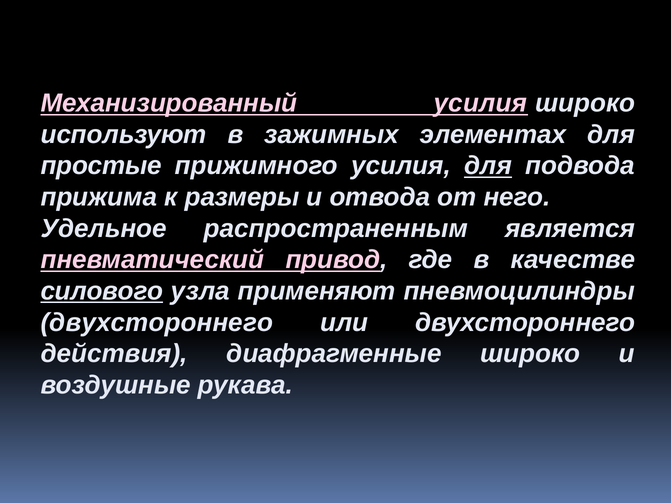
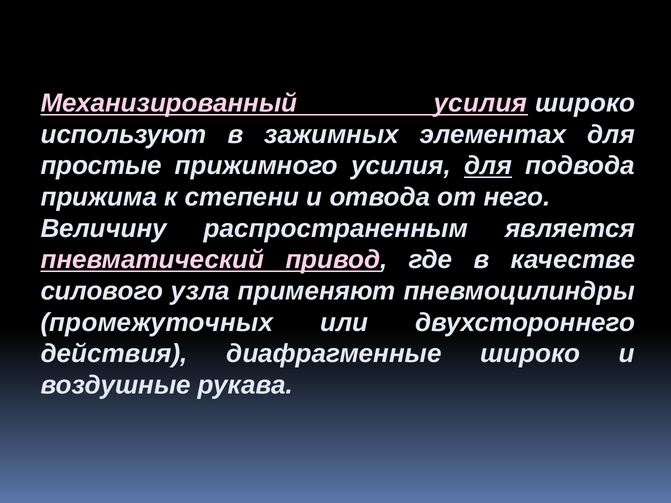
размеры: размеры -> степени (242, 197)
Удельное: Удельное -> Величину (104, 229)
силового underline: present -> none (102, 291)
двухстороннего: двухстороннего -> промежуточных (157, 323)
